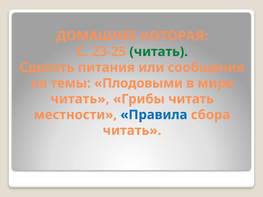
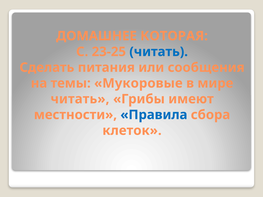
читать colour: green -> blue (159, 52)
Плодовыми: Плодовыми -> Мукоровые (138, 83)
Грибы читать: читать -> имеют (191, 99)
читать: читать -> клеток (132, 131)
